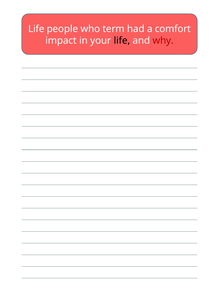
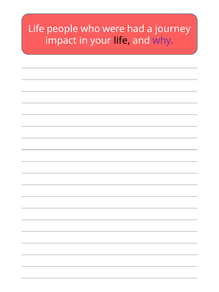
term: term -> were (114, 29)
comfort: comfort -> journey (173, 29)
why colour: red -> purple (163, 40)
